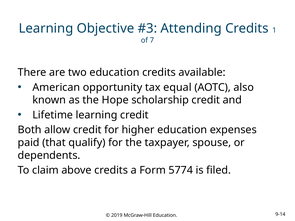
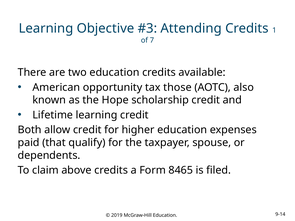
equal: equal -> those (177, 87)
5774: 5774 -> 8465 (181, 170)
